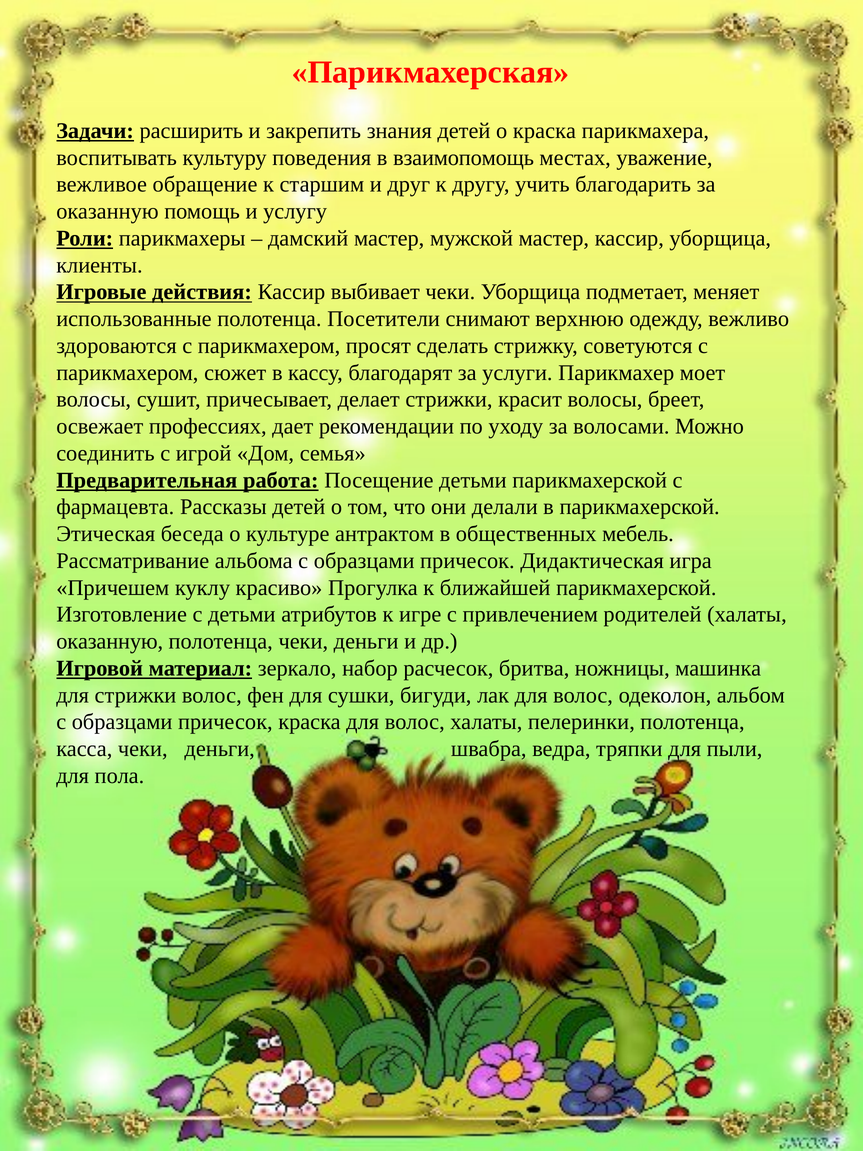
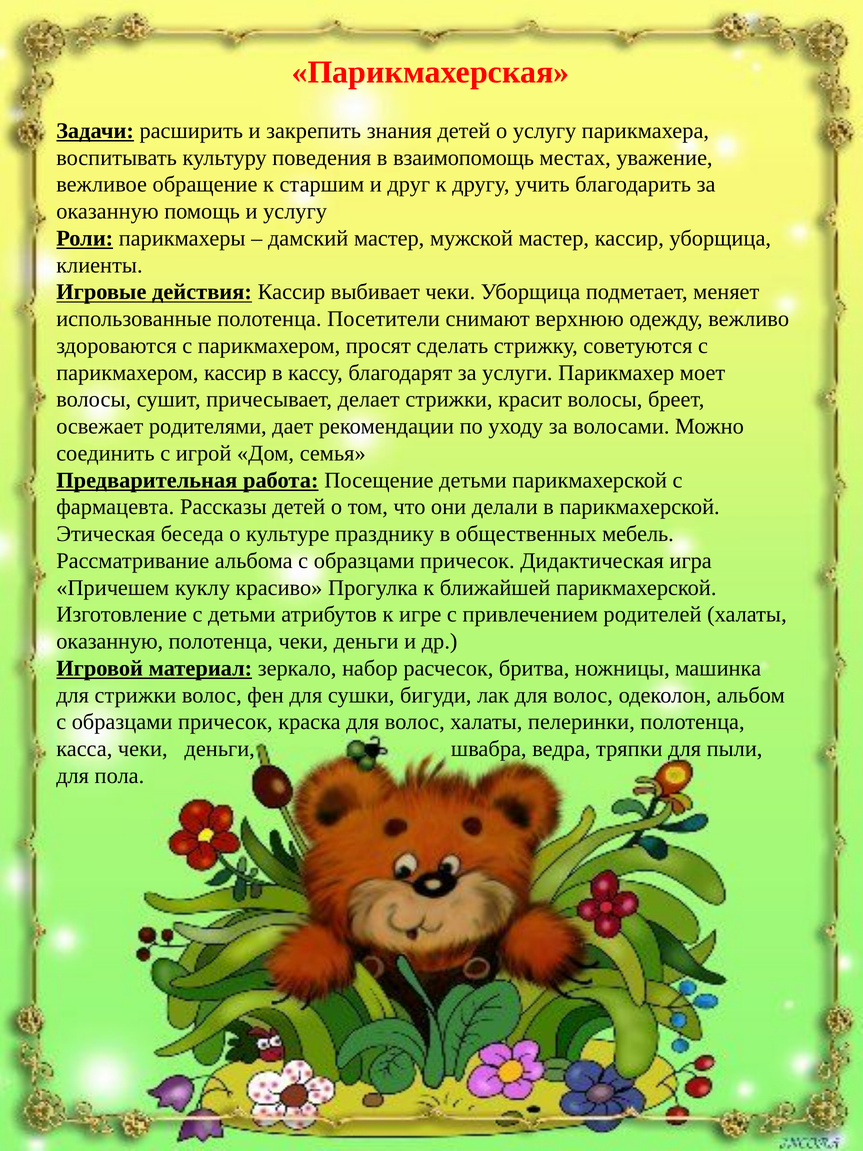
о краска: краска -> услугу (545, 131)
парикмахером сюжет: сюжет -> кассир (235, 373)
профессиях: профессиях -> родителями (208, 426)
антрактом: антрактом -> празднику (385, 534)
